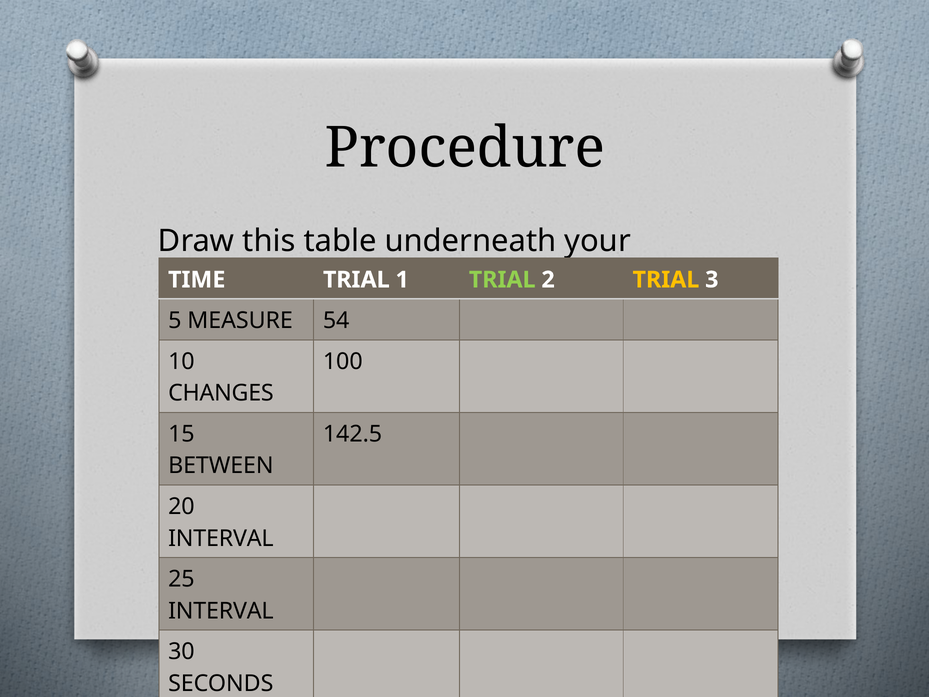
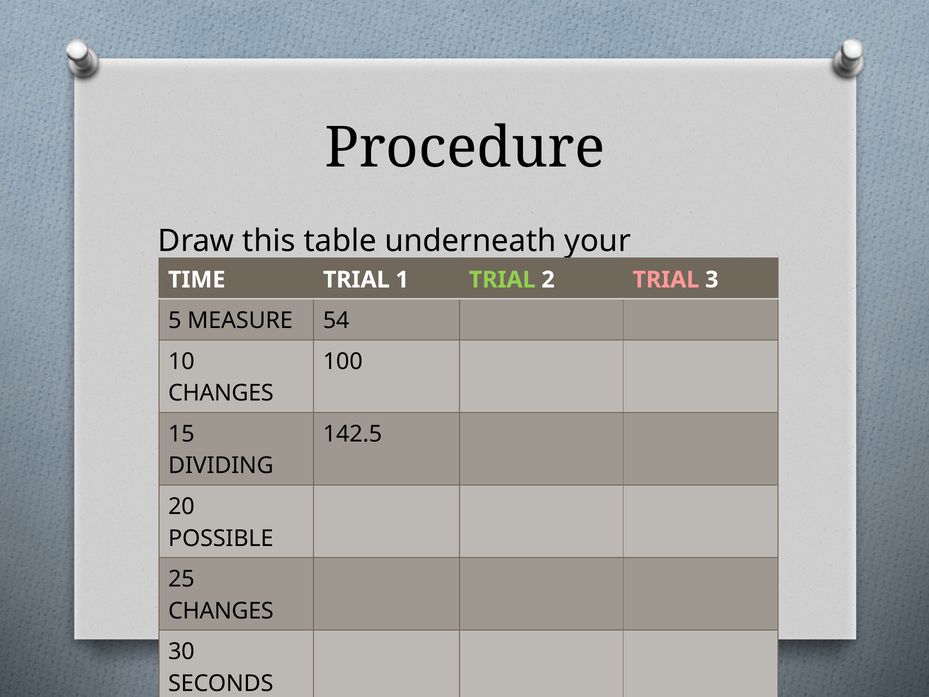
TRIAL colour: yellow -> pink (666, 280)
BETWEEN: BETWEEN -> DIVIDING (221, 466)
INTERVAL: INTERVAL -> POSSIBLE (221, 538)
INTERVAL: INTERVAL -> CHANGES (221, 611)
